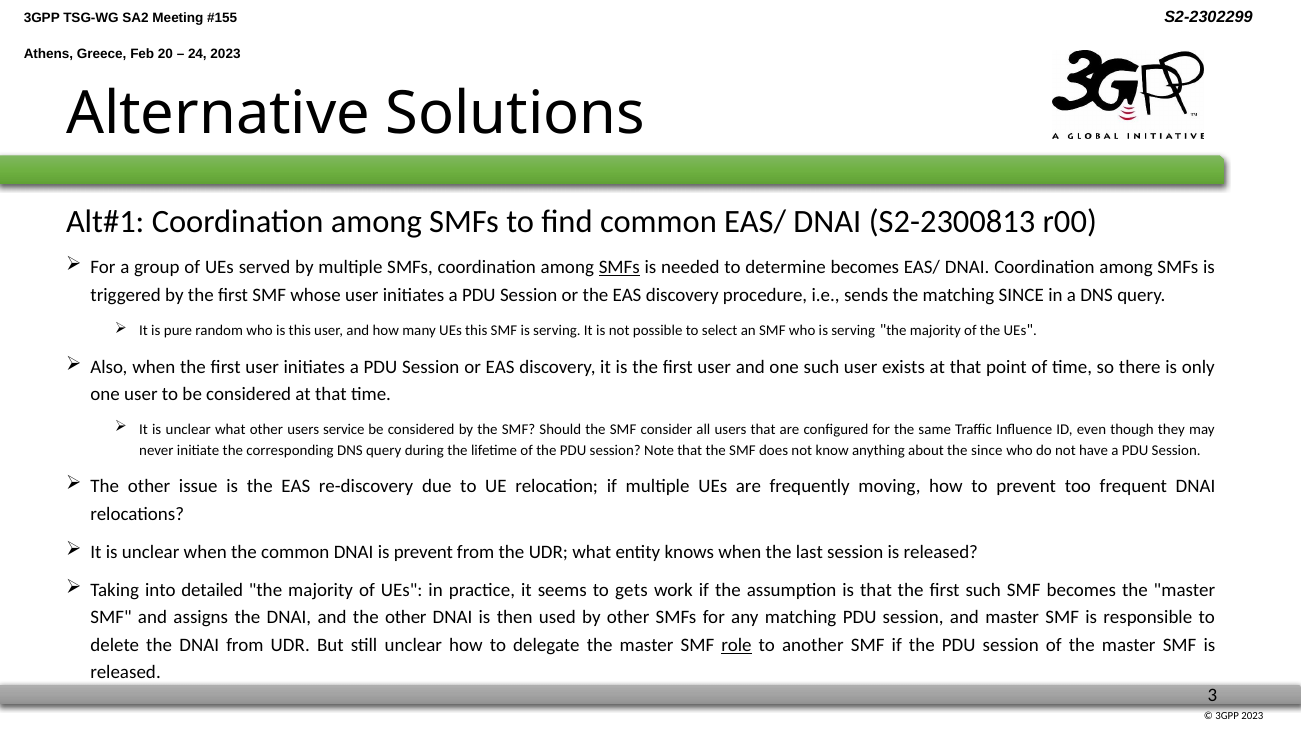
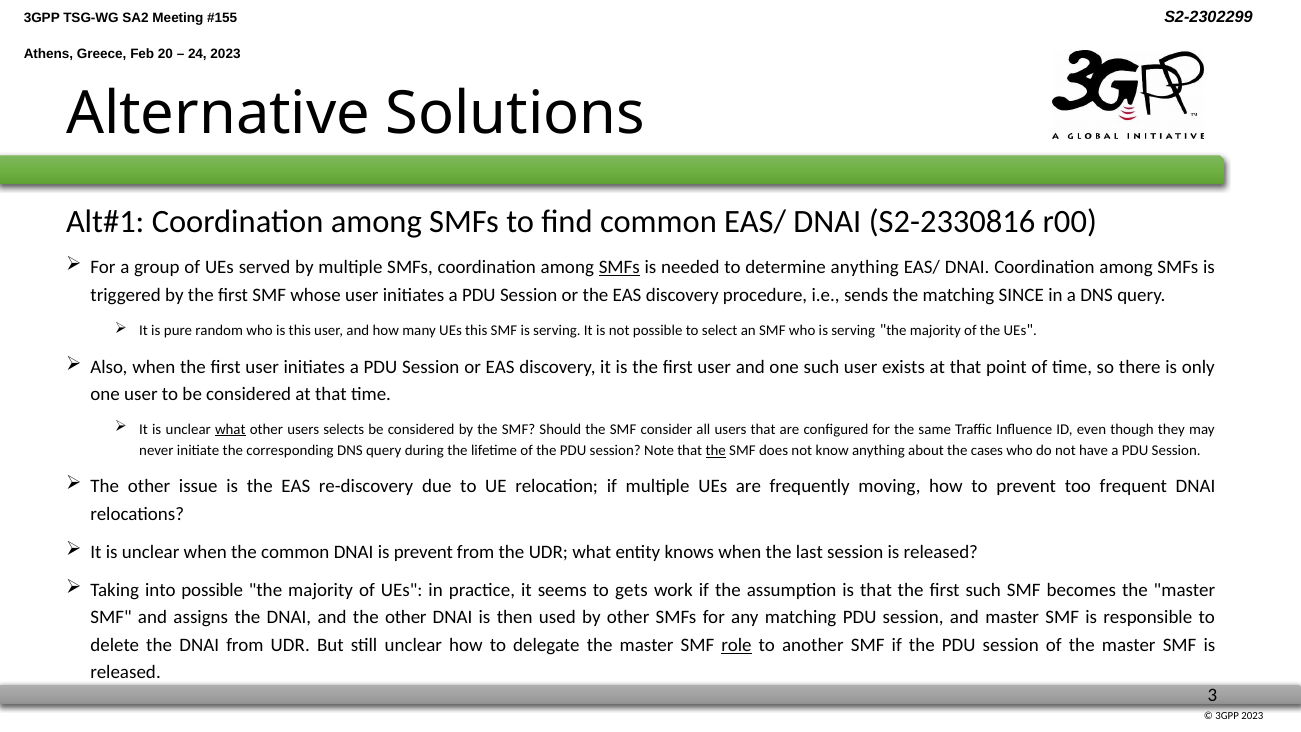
S2-2300813: S2-2300813 -> S2-2330816 (952, 222)
determine becomes: becomes -> anything (865, 267)
what underline: none -> present (230, 429)
service: service -> selects (344, 429)
the underline: none -> present (716, 450)
the since: since -> cases (987, 450)
into detailed: detailed -> possible (212, 590)
